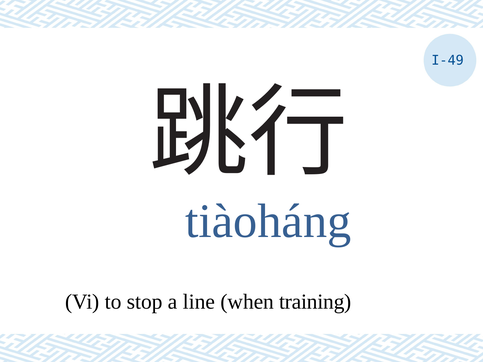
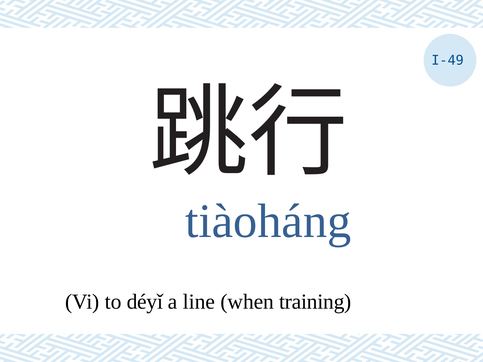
stop: stop -> déyǐ (145, 302)
